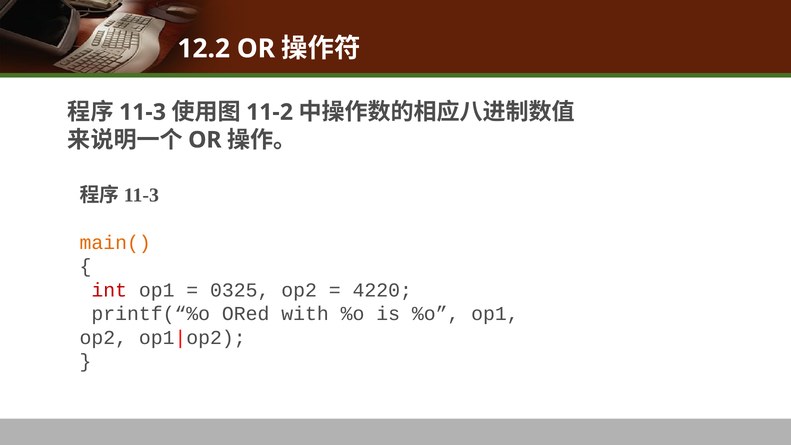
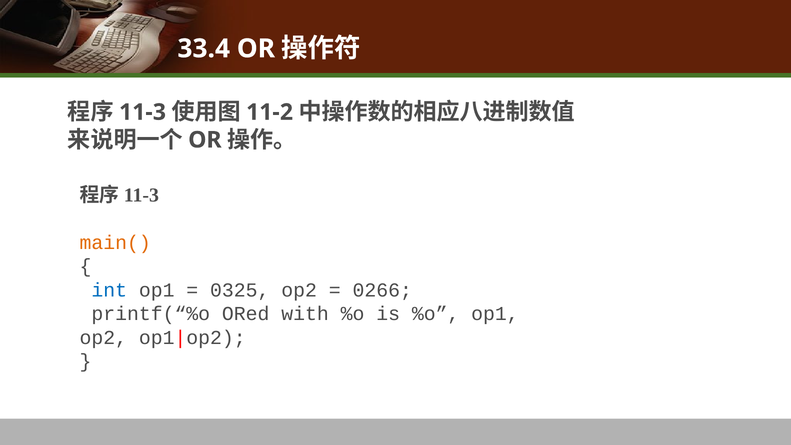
12.2: 12.2 -> 33.4 (204, 49)
int colour: red -> blue (109, 290)
4220: 4220 -> 0266 (382, 290)
